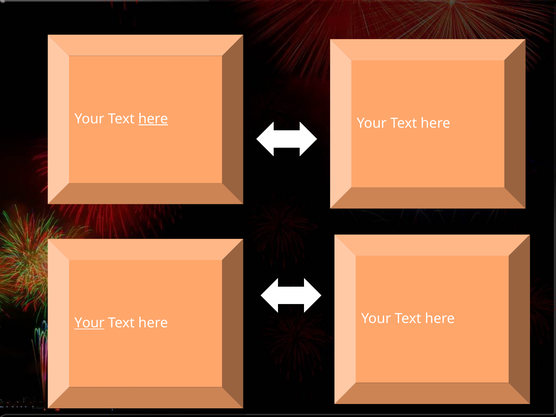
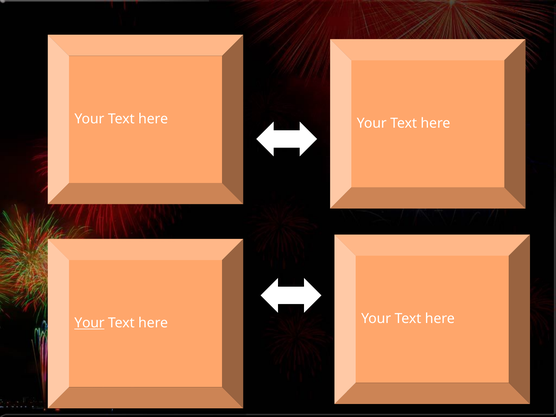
here underline: present -> none (153, 119)
